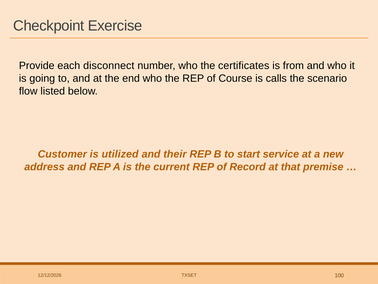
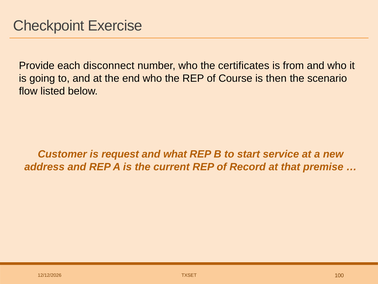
calls: calls -> then (276, 78)
utilized: utilized -> request (120, 154)
their: their -> what (175, 154)
